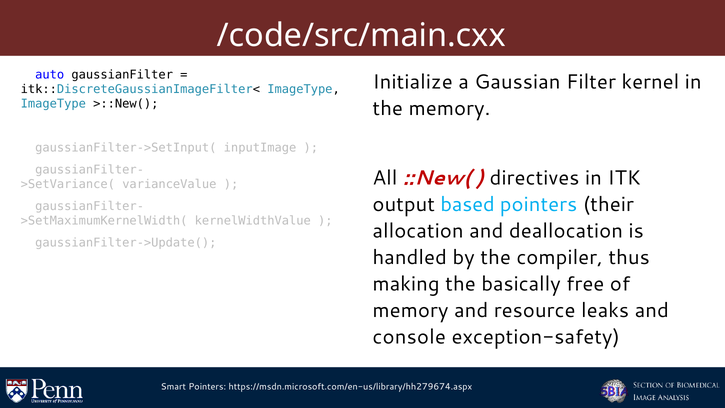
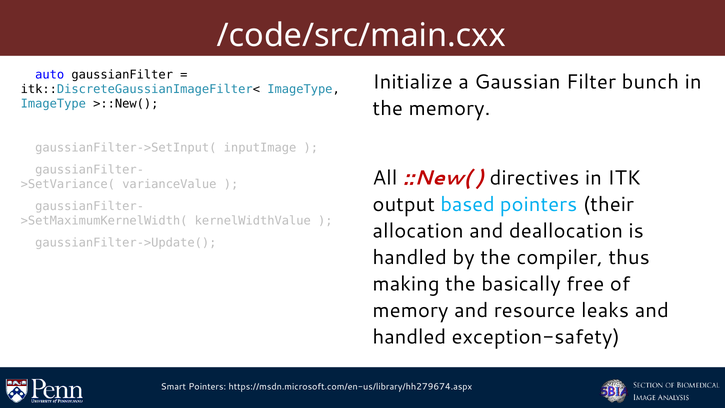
kernel: kernel -> bunch (650, 82)
console: console -> handled (409, 337)
